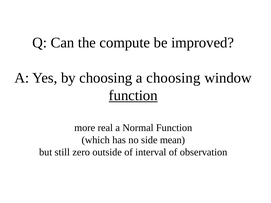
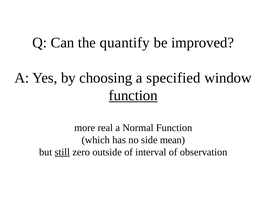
compute: compute -> quantify (125, 43)
a choosing: choosing -> specified (173, 78)
still underline: none -> present (62, 152)
